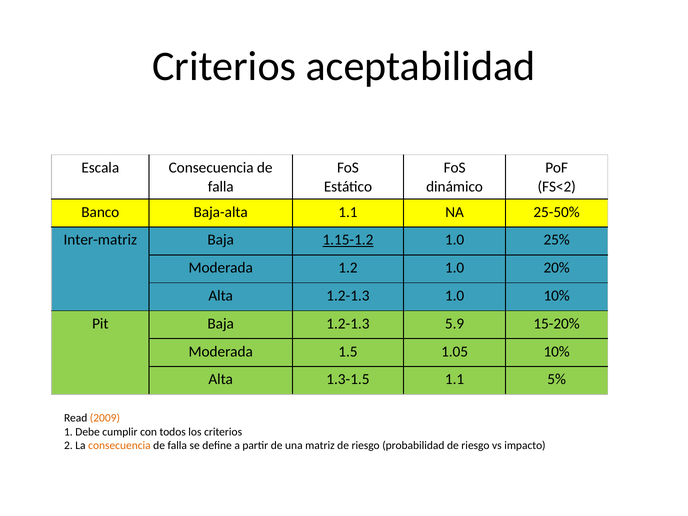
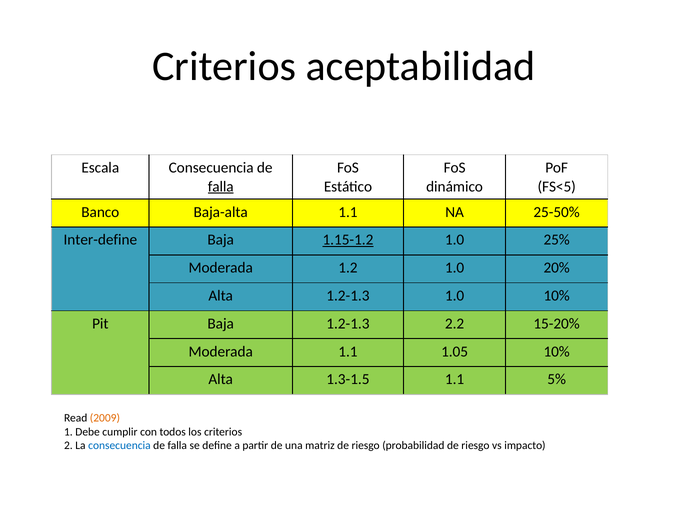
falla underline: none -> present (221, 186)
FS<2: FS<2 -> FS<5 (557, 186)
Inter-matriz: Inter-matriz -> Inter-define (100, 240)
5.9: 5.9 -> 2.2 (455, 324)
Moderada 1.5: 1.5 -> 1.1 (348, 352)
consecuencia colour: orange -> blue (119, 446)
